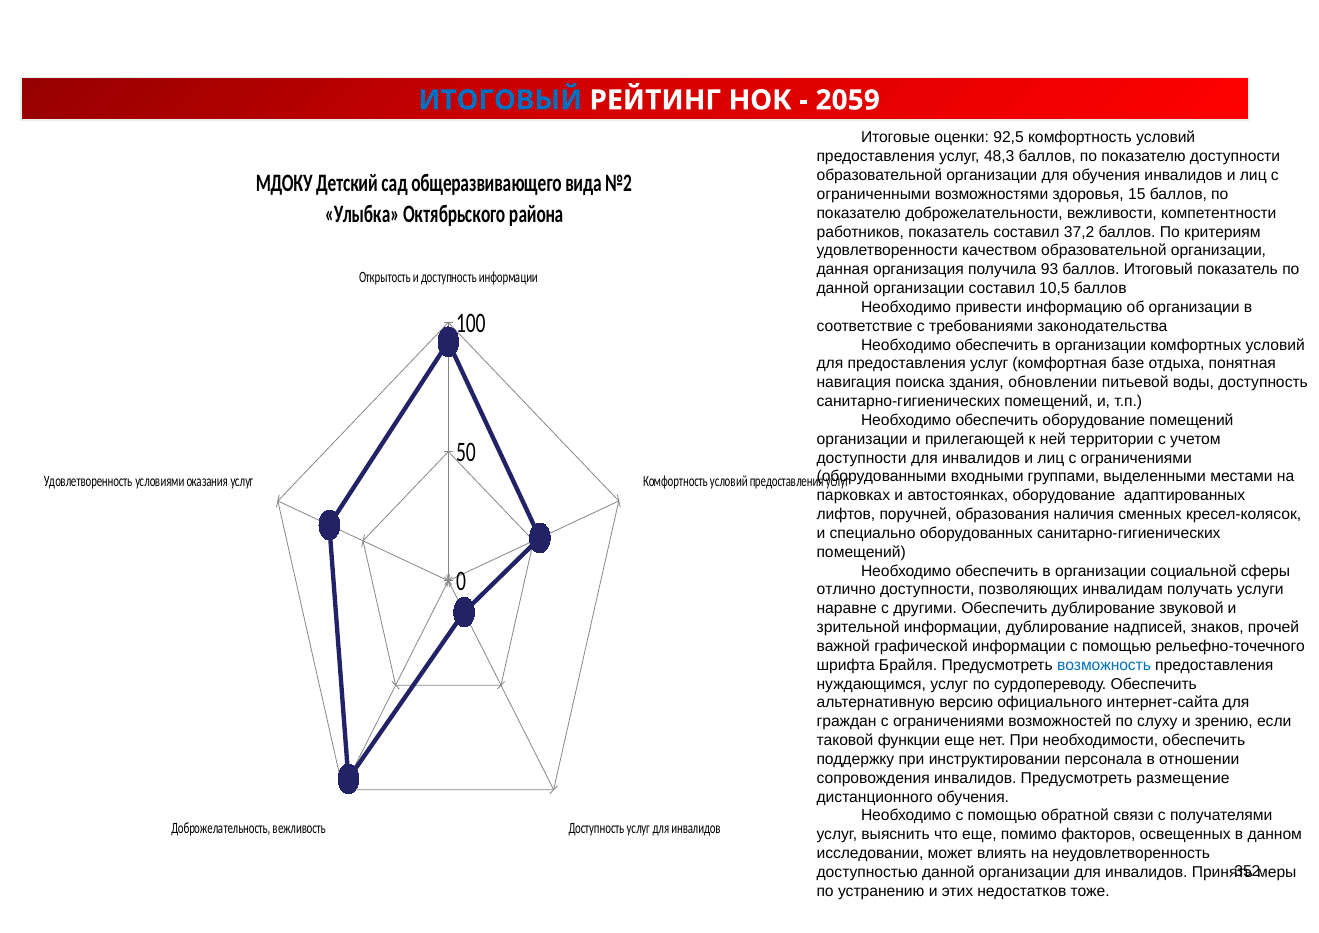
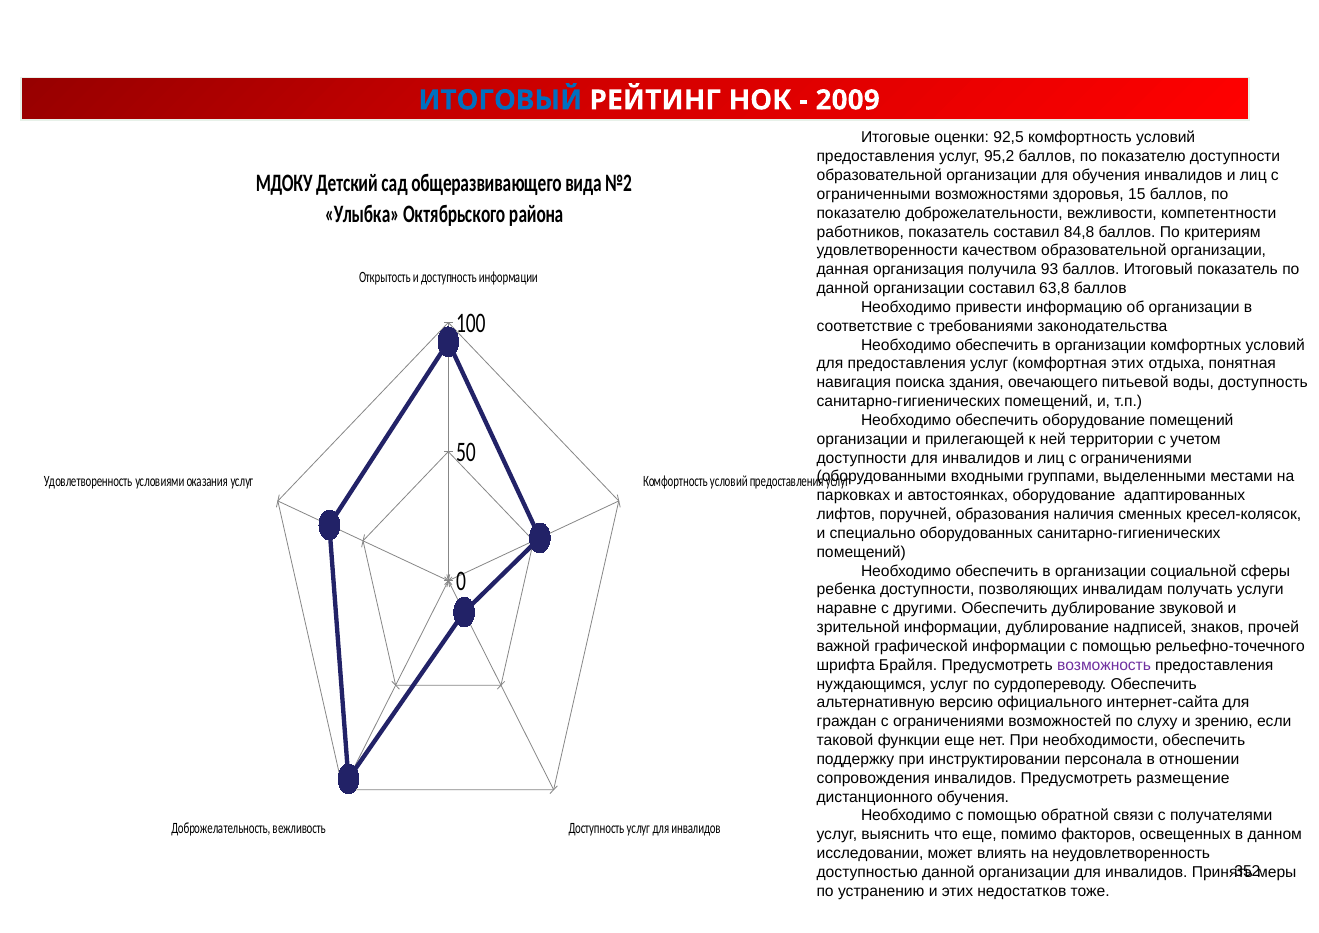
2059: 2059 -> 2009 (848, 100)
48,3: 48,3 -> 95,2 (999, 157)
37,2: 37,2 -> 84,8 (1079, 232)
10,5: 10,5 -> 63,8 (1054, 288)
комфортная базе: базе -> этих (1128, 364)
обновлении: обновлении -> овечающего (1053, 382)
отлично: отлично -> ребенка (846, 590)
возможность colour: blue -> purple (1104, 665)
